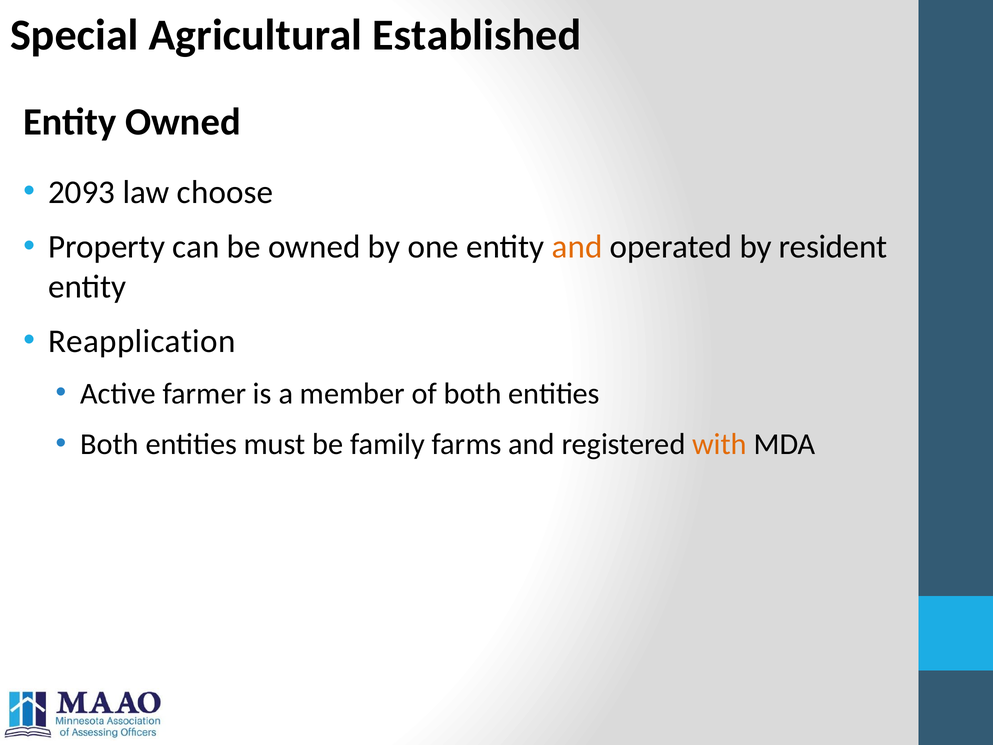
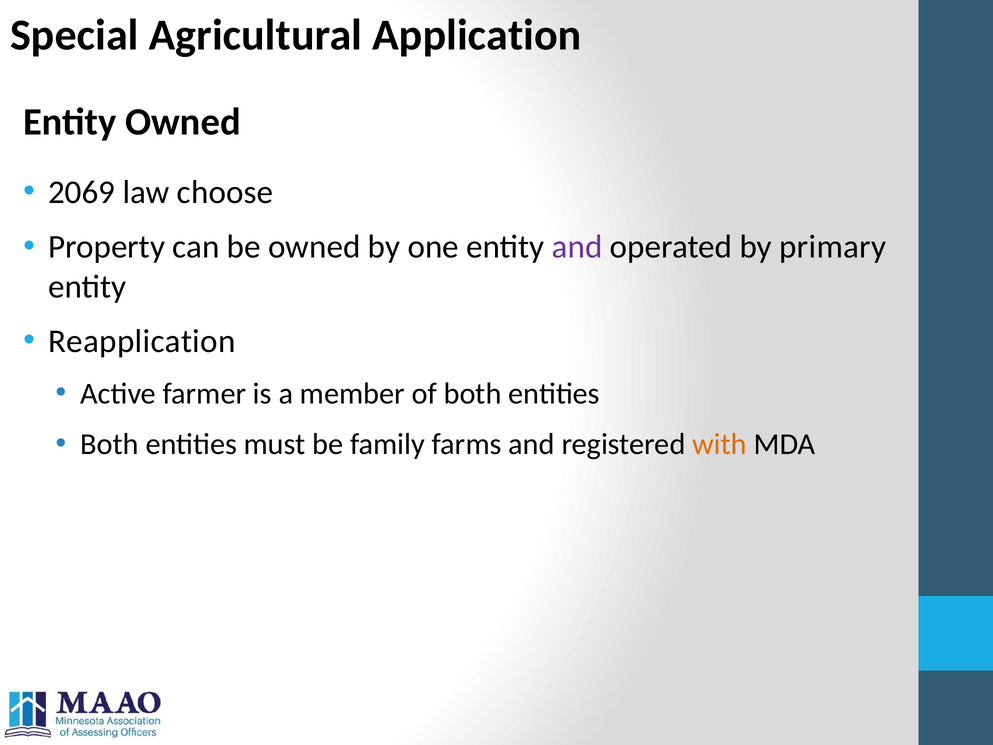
Established: Established -> Application (477, 35)
2093: 2093 -> 2069 (82, 192)
and colour: orange -> purple (577, 247)
resident: resident -> primary (833, 247)
